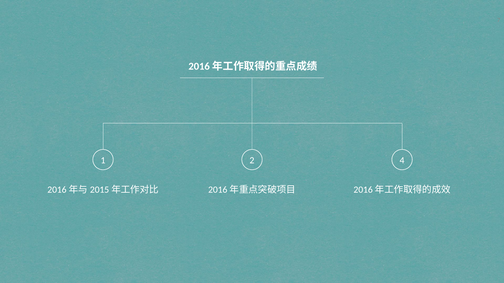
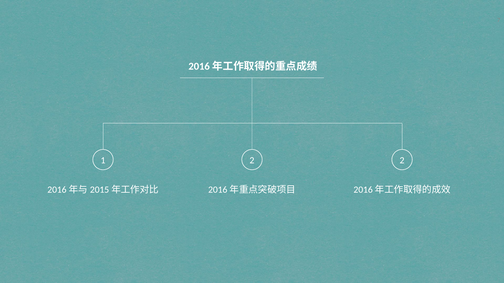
2 4: 4 -> 2 (402, 161)
